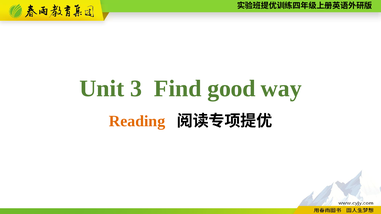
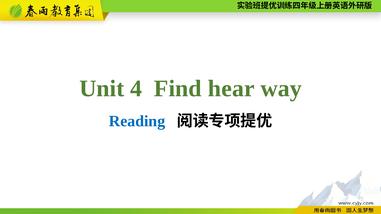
3: 3 -> 4 (136, 89)
good: good -> hear (231, 89)
Reading colour: orange -> blue (137, 121)
